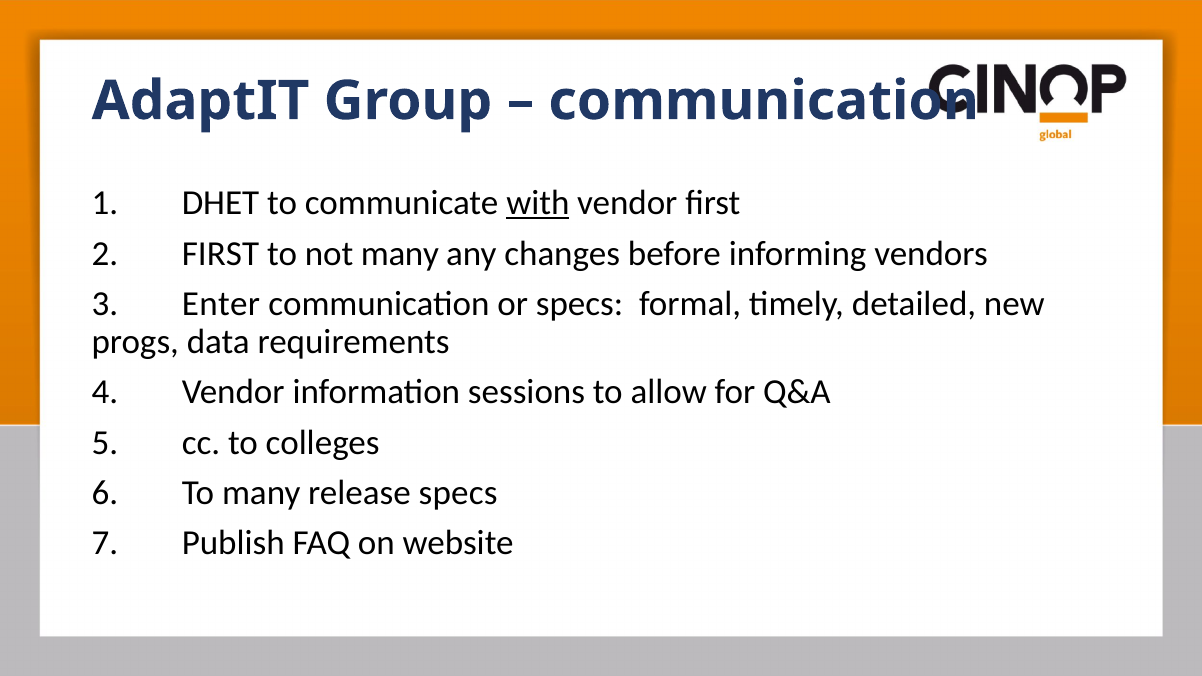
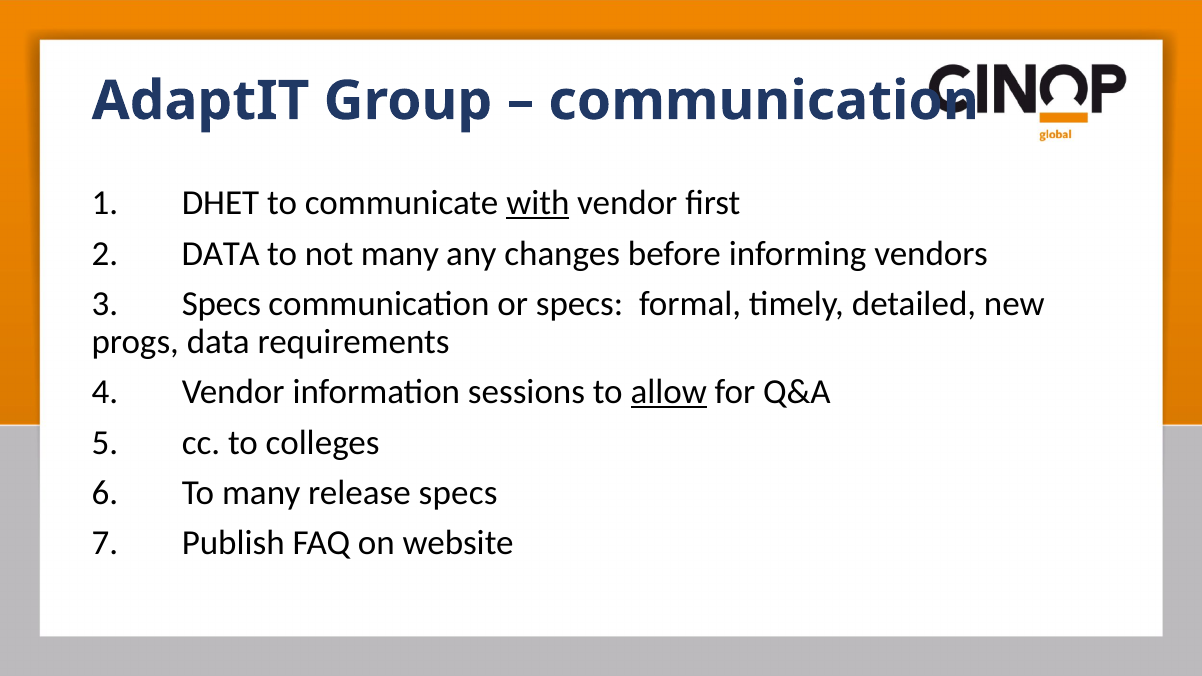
2 FIRST: FIRST -> DATA (221, 254)
3 Enter: Enter -> Specs (221, 304)
allow underline: none -> present (669, 392)
